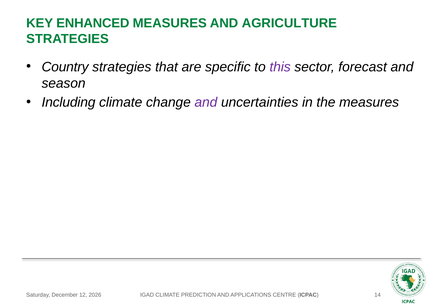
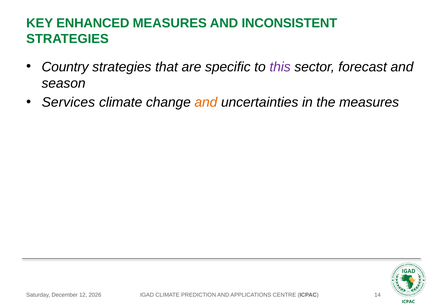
AGRICULTURE: AGRICULTURE -> INCONSISTENT (289, 23)
Including: Including -> Services (68, 102)
and colour: purple -> orange (206, 102)
